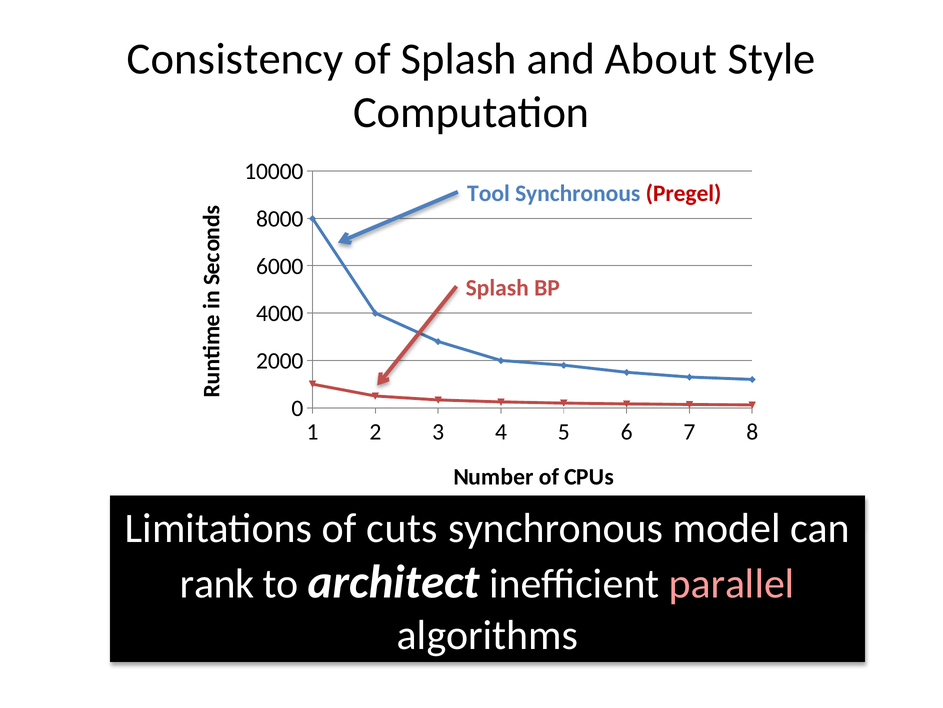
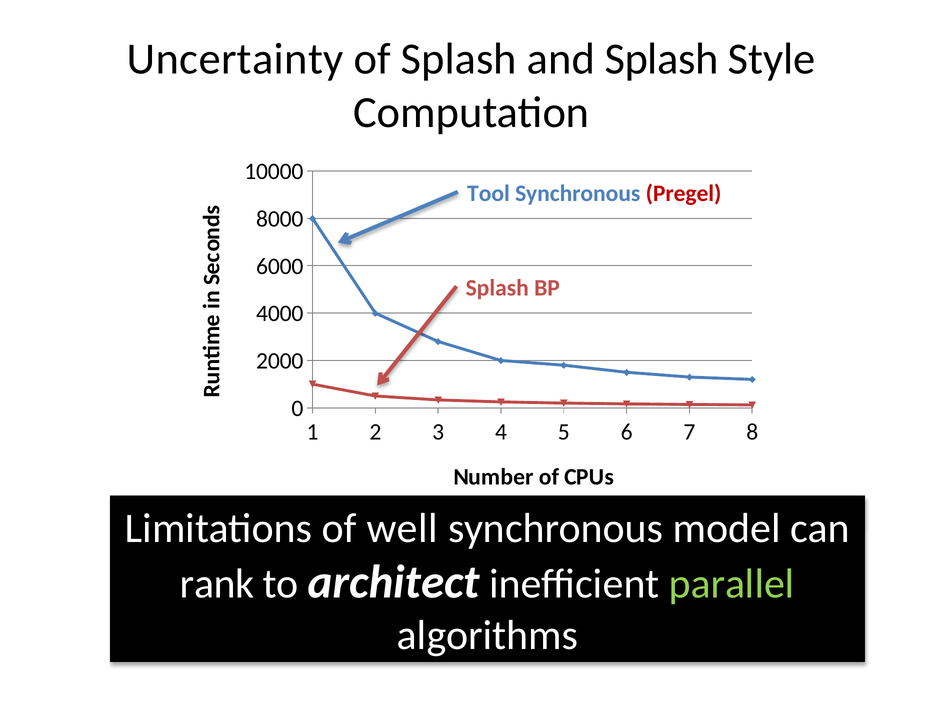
Consistency: Consistency -> Uncertainty (235, 59)
and About: About -> Splash (661, 59)
cuts: cuts -> well (402, 528)
parallel colour: pink -> light green (731, 583)
